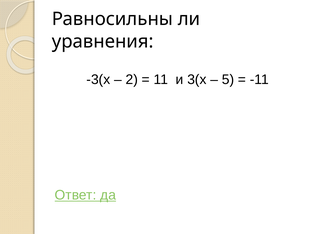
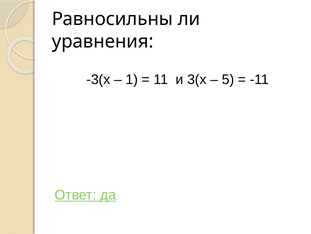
2: 2 -> 1 (132, 79)
